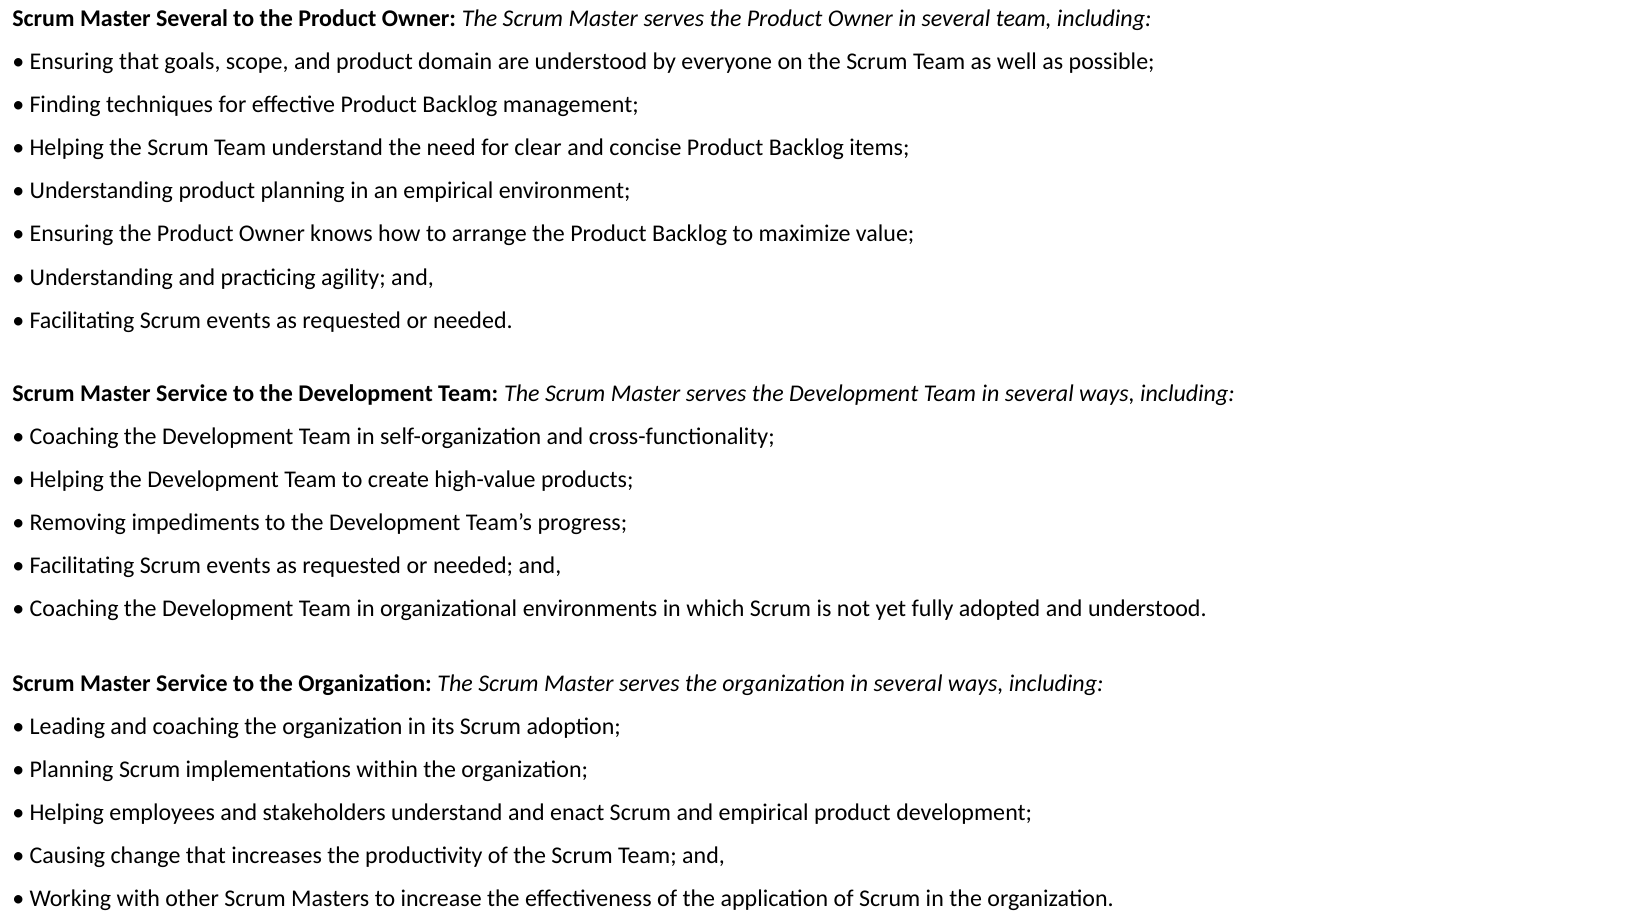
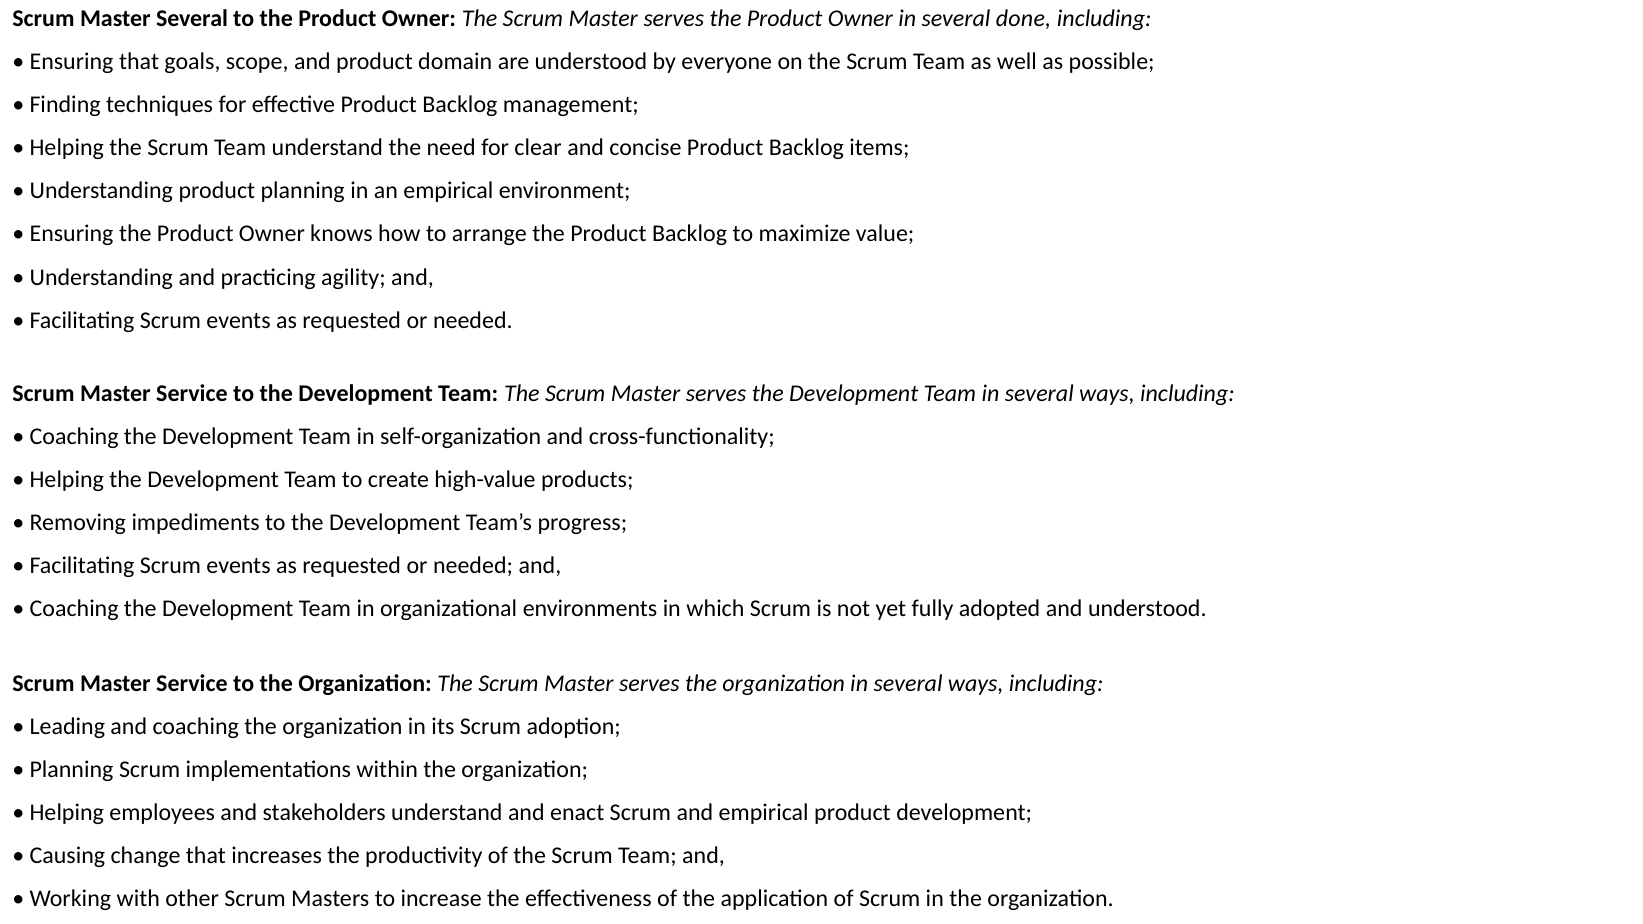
several team: team -> done (1024, 19)
